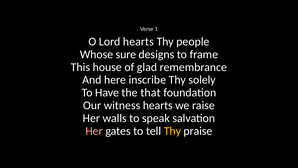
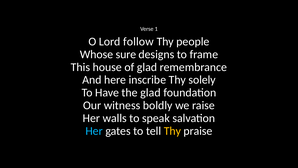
Lord hearts: hearts -> follow (138, 41)
the that: that -> glad (151, 92)
witness hearts: hearts -> boldly (158, 105)
Her colour: pink -> light blue (94, 131)
